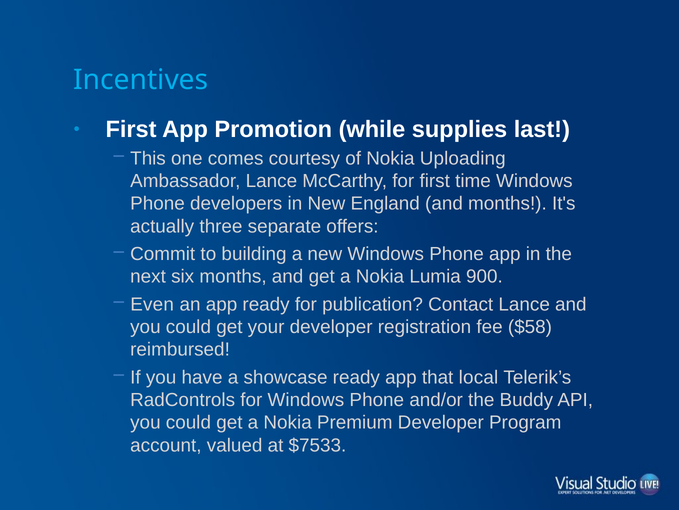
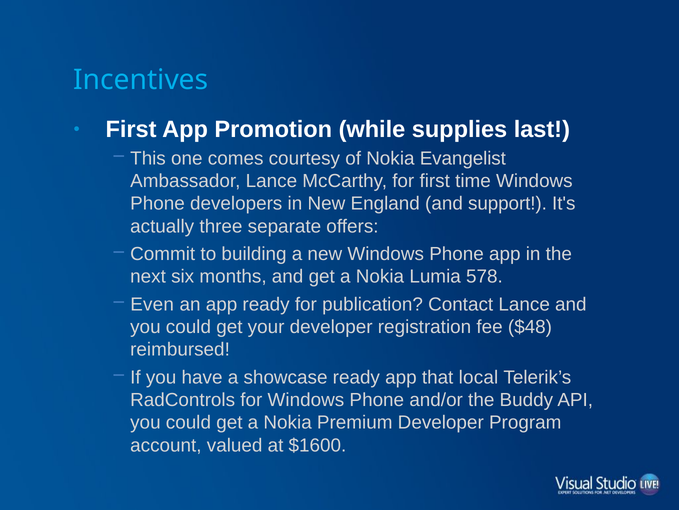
Uploading: Uploading -> Evangelist (463, 158)
and months: months -> support (507, 203)
900: 900 -> 578 (484, 276)
$58: $58 -> $48 (530, 327)
$7533: $7533 -> $1600 (317, 445)
